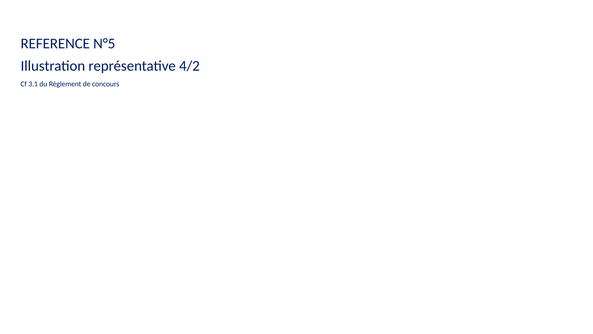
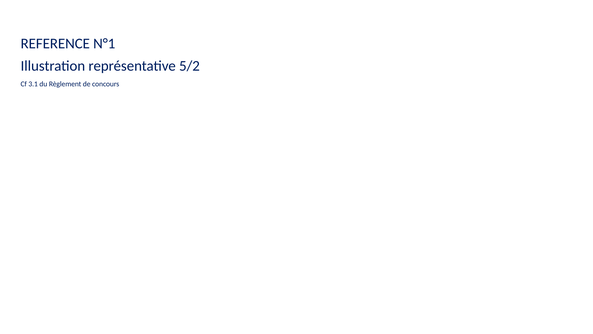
N°5: N°5 -> N°1 (104, 44)
4/2: 4/2 -> 5/2 (189, 66)
